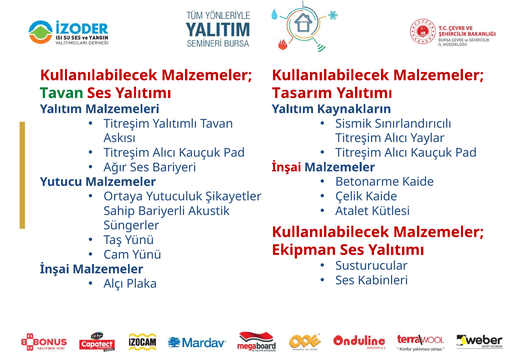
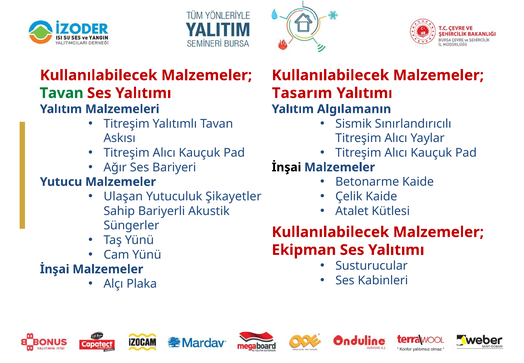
Kaynakların: Kaynakların -> Algılamanın (354, 109)
İnşai colour: red -> black (286, 167)
Ortaya: Ortaya -> Ulaşan (123, 196)
